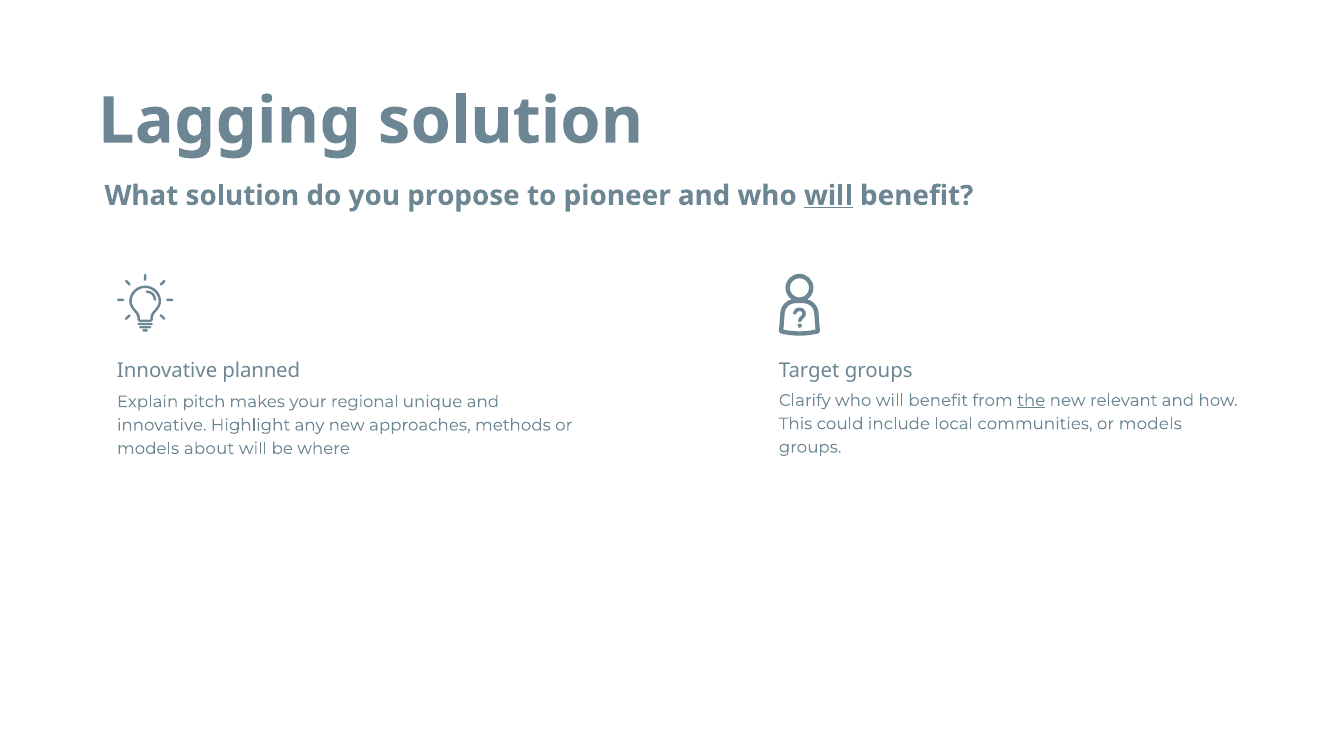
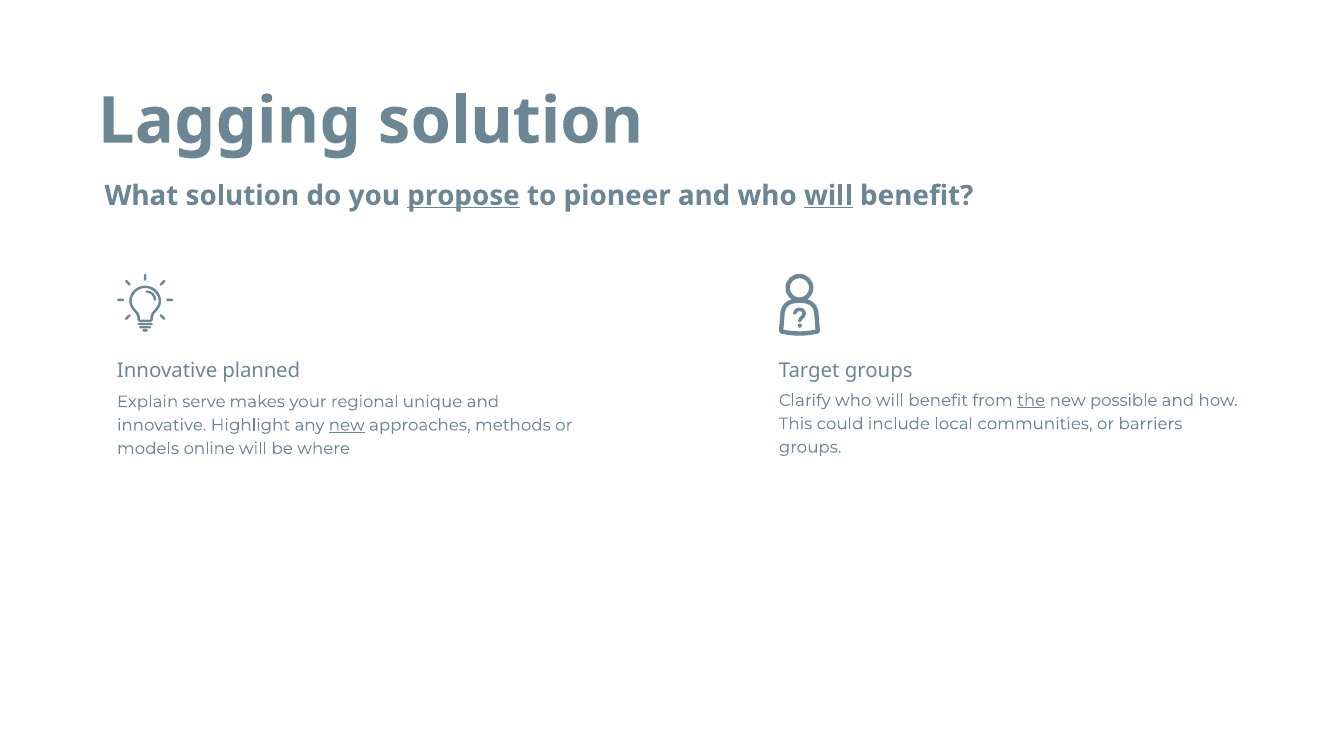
propose underline: none -> present (463, 196)
relevant: relevant -> possible (1124, 400)
pitch: pitch -> serve (204, 402)
communities or models: models -> barriers (1150, 424)
new underline: none -> present (347, 425)
about: about -> online (209, 449)
